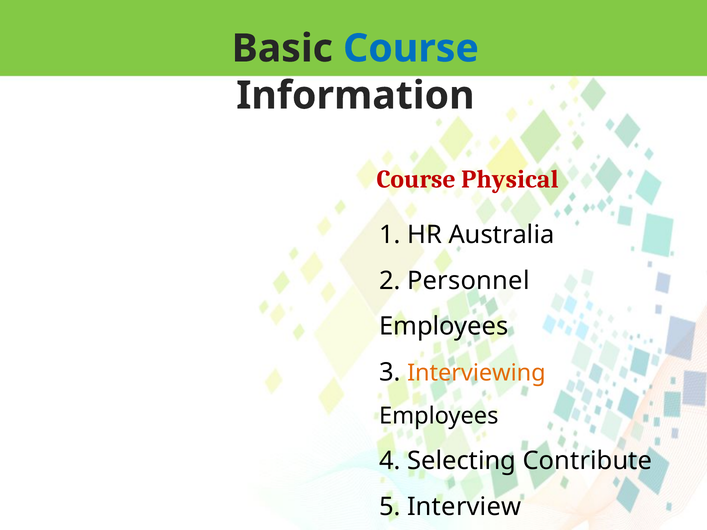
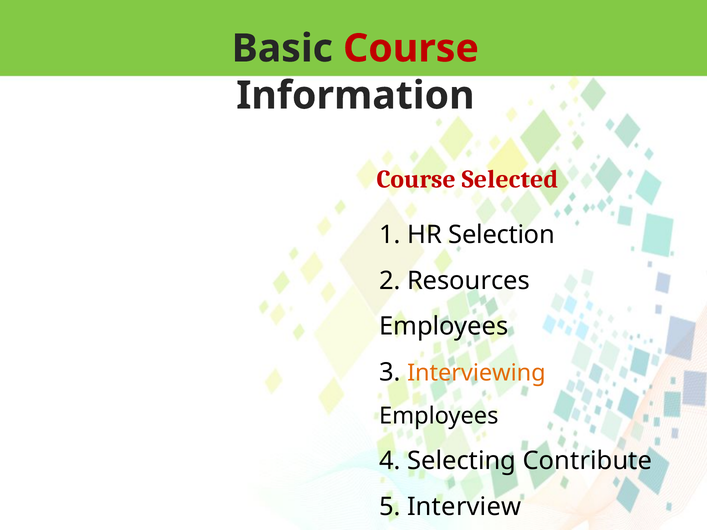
Course colour: blue -> red (411, 48)
Physical: Physical -> Selected (510, 179)
Australia: Australia -> Selection (502, 235)
Personnel: Personnel -> Resources (469, 281)
